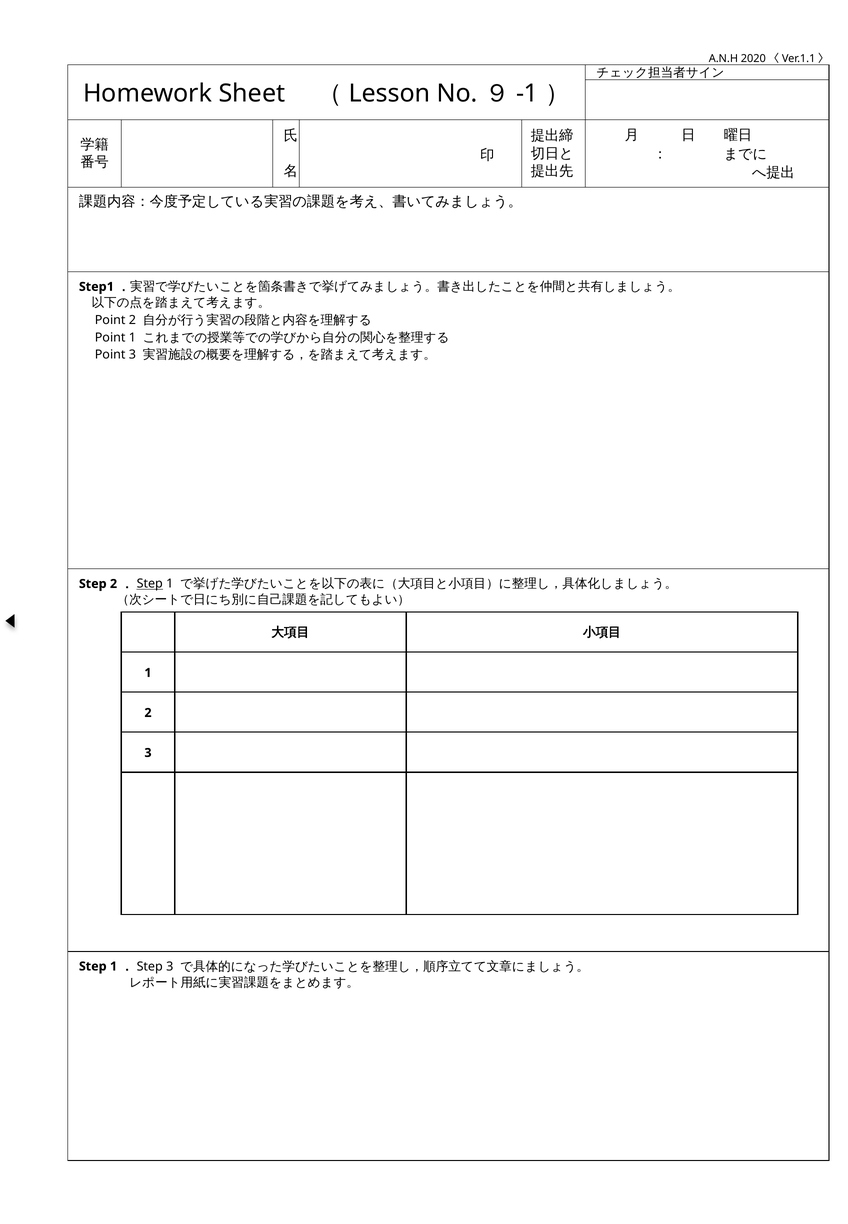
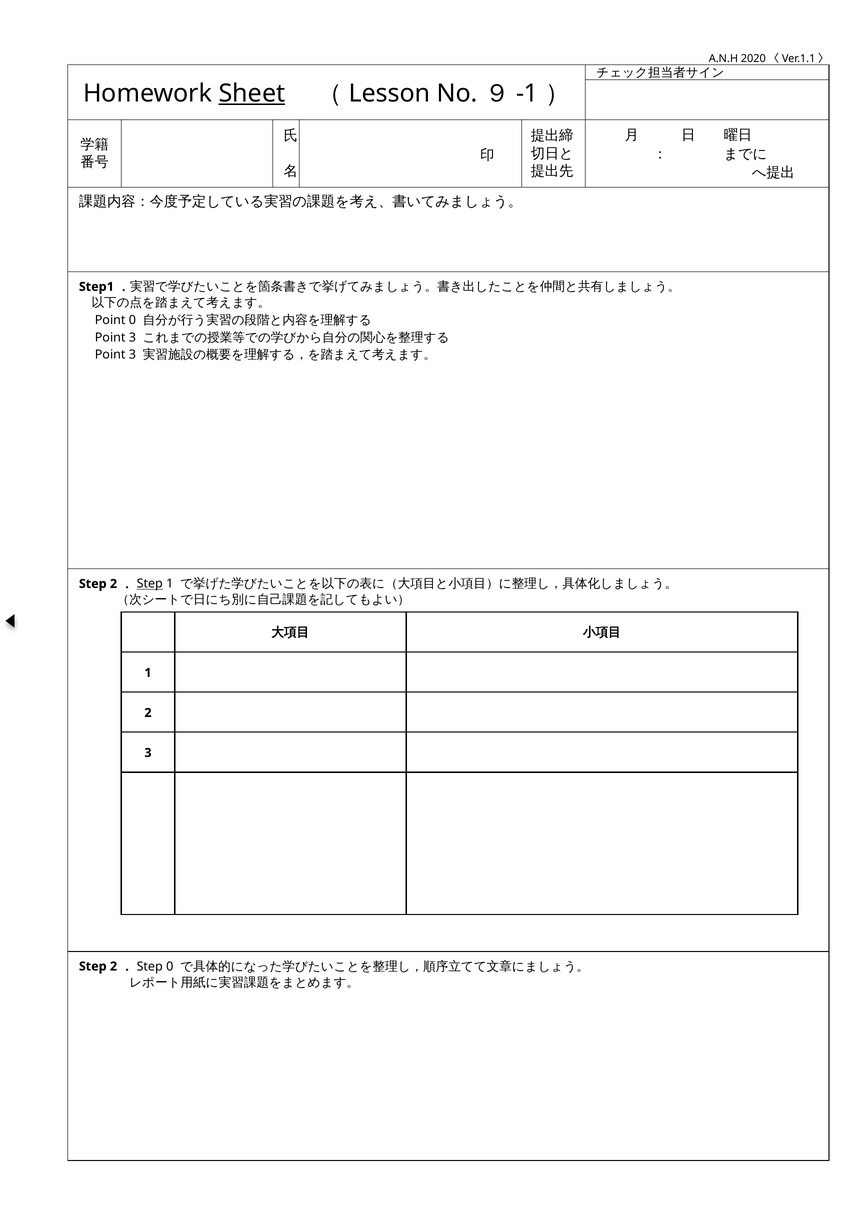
Sheet underline: none -> present (252, 94)
Point 2: 2 -> 0 (132, 320)
1: 1 -> 3 (132, 338)
1: 1 -> 2 (114, 967)
Step 3: 3 -> 0 (170, 967)
